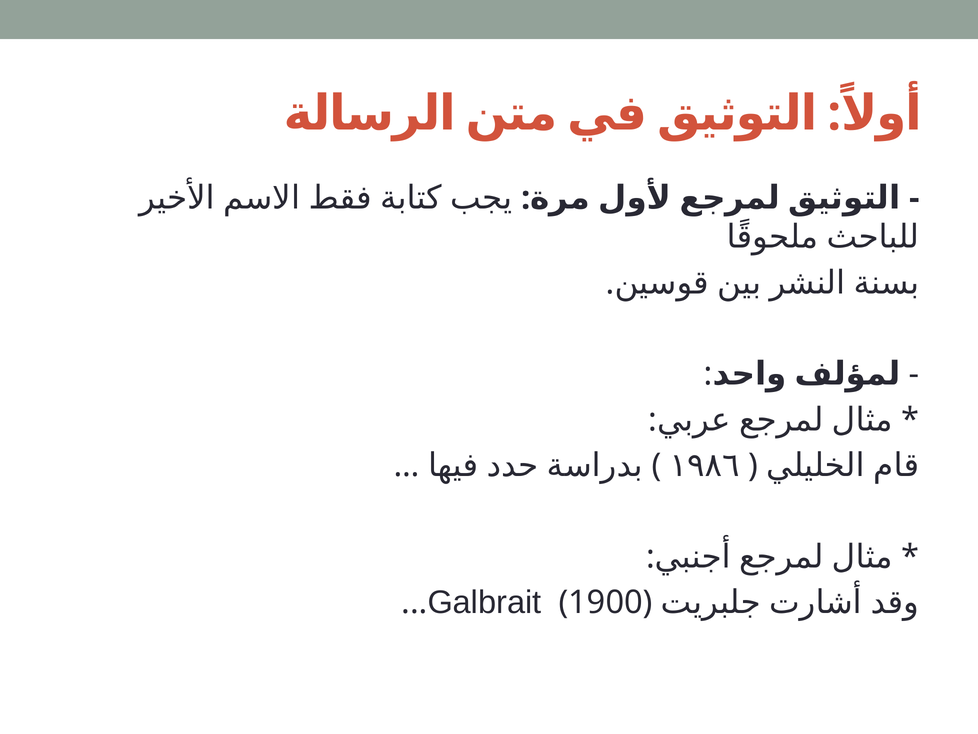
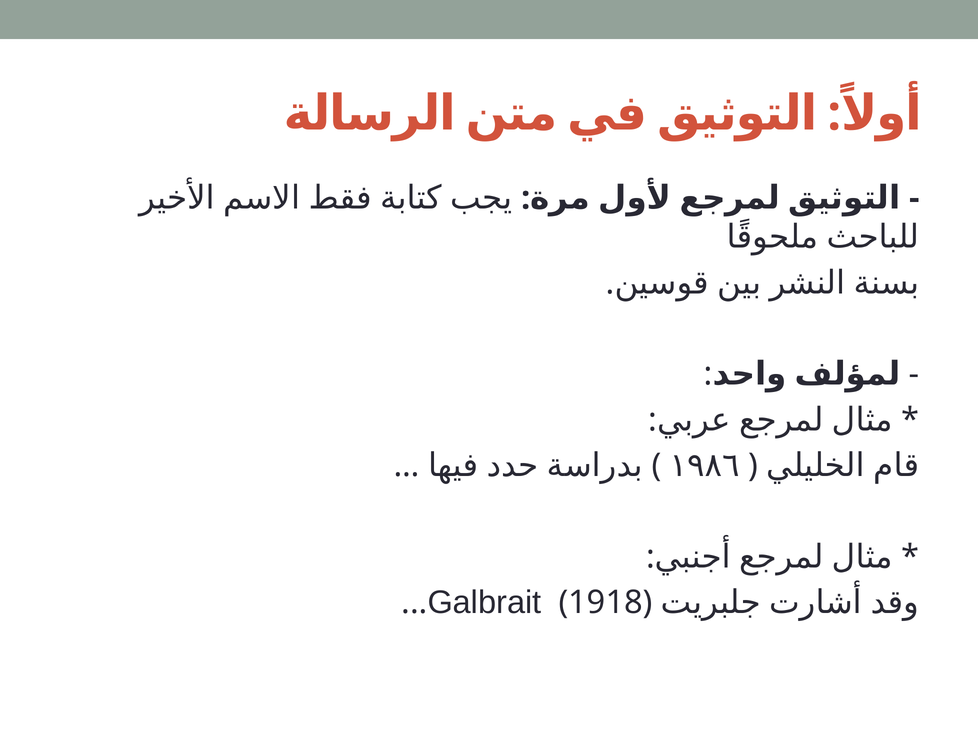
1900: 1900 -> 1918 (606, 602)
